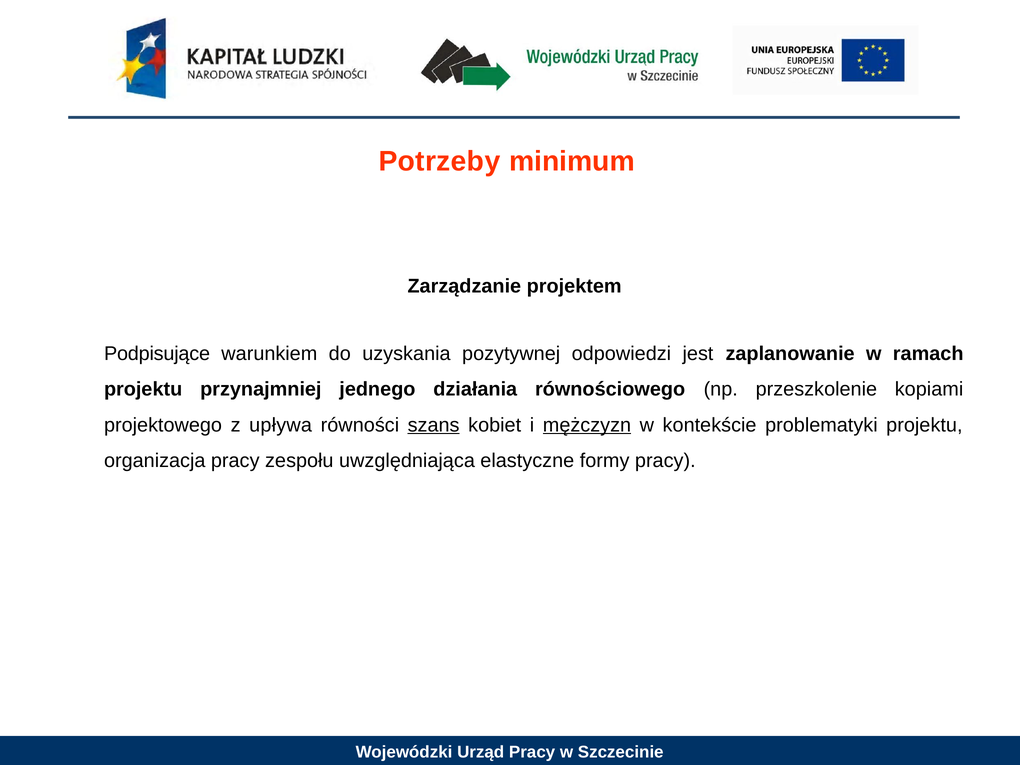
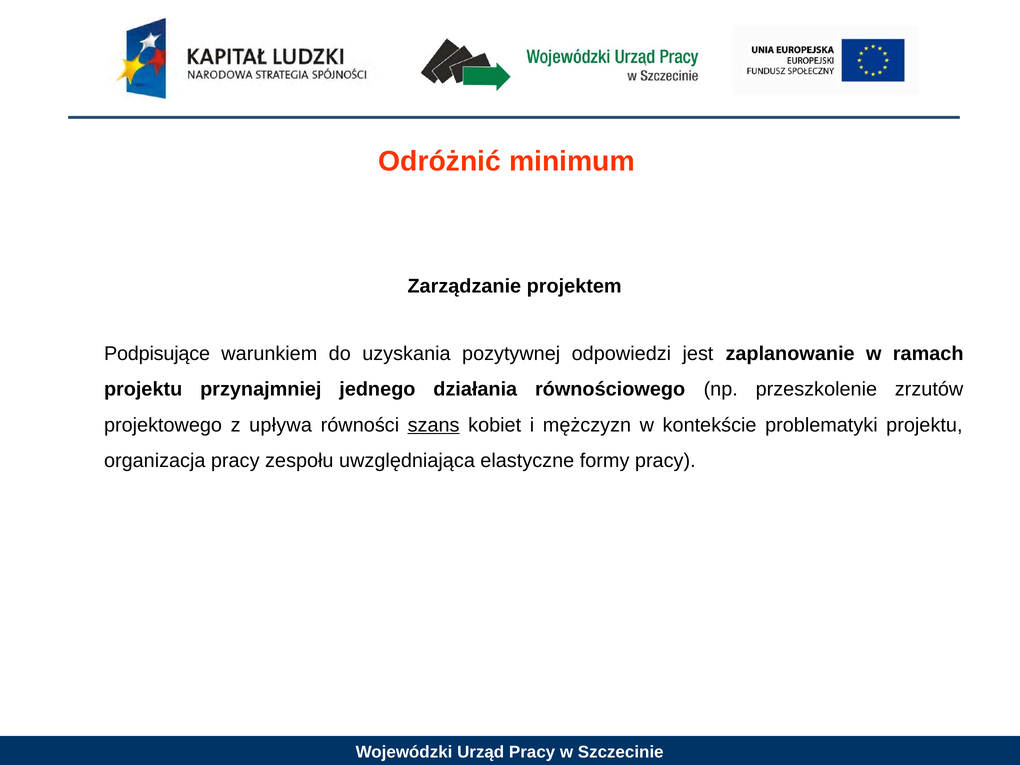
Potrzeby: Potrzeby -> Odróżnić (440, 161)
kopiami: kopiami -> zrzutów (929, 389)
mężczyzn underline: present -> none (587, 425)
